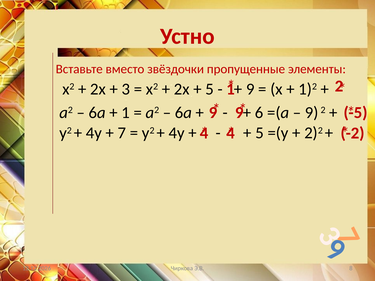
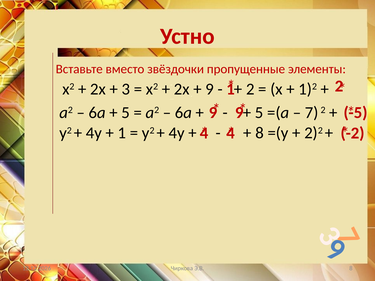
5: 5 -> 9 (210, 89)
9: 9 -> 2 (250, 89)
1: 1 -> 5 (126, 113)
6: 6 -> 5 (259, 113)
9: 9 -> 7 (312, 113)
7: 7 -> 1 (122, 133)
5: 5 -> 8 (260, 133)
